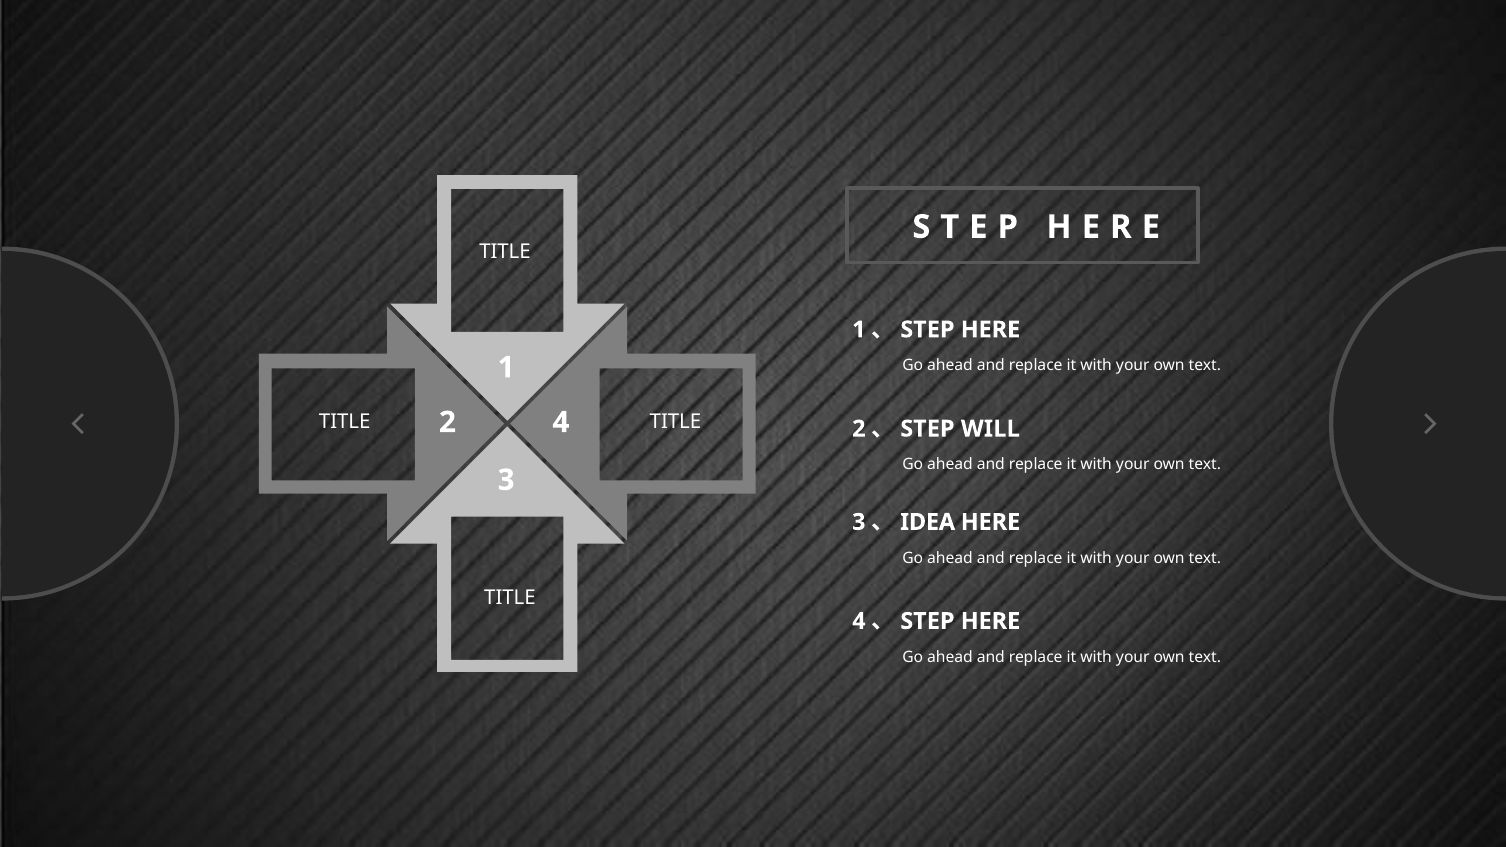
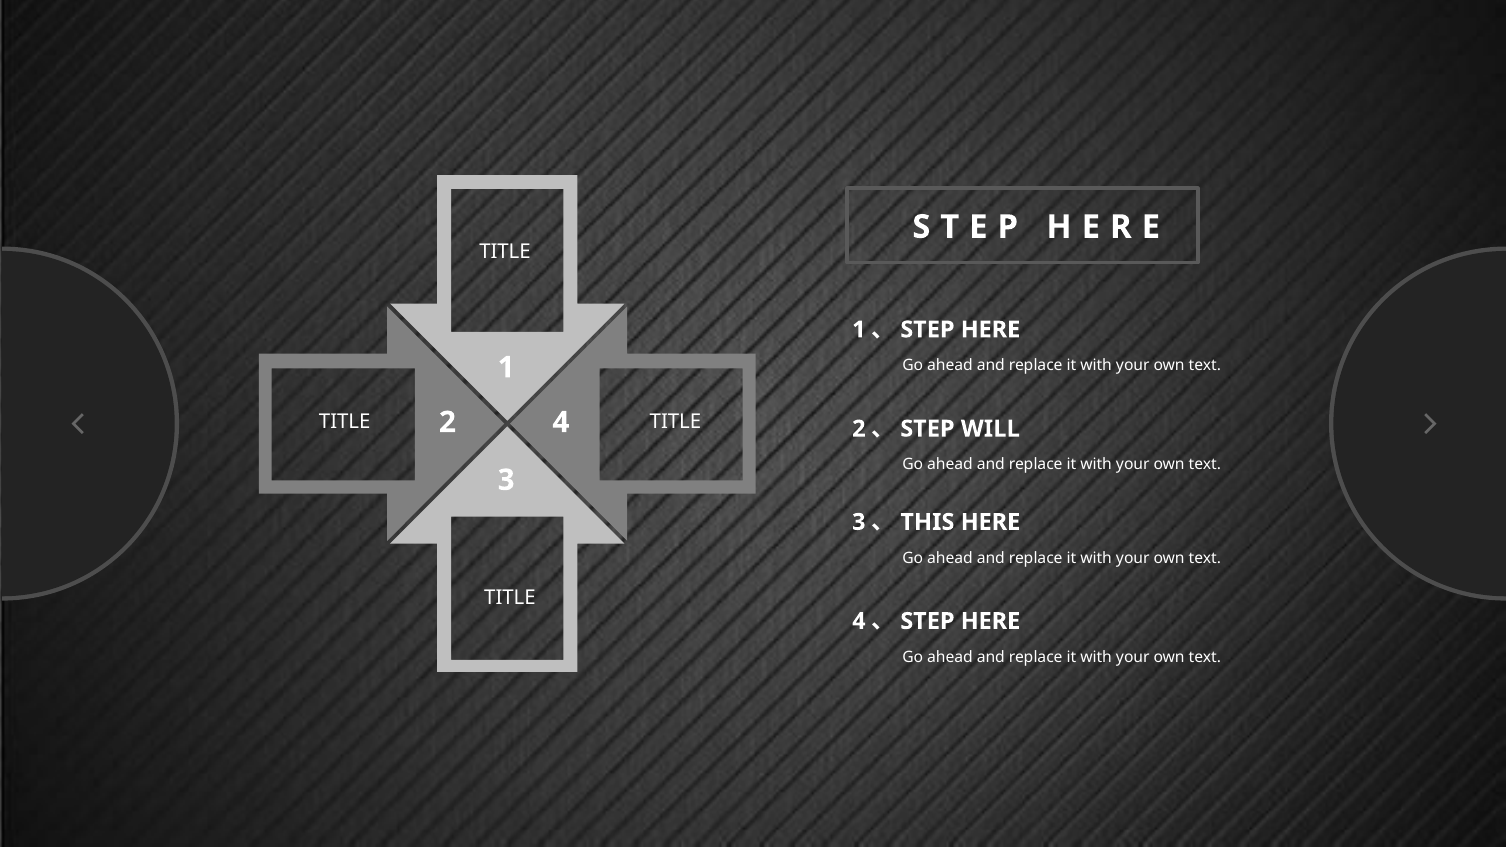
IDEA: IDEA -> THIS (927, 522)
